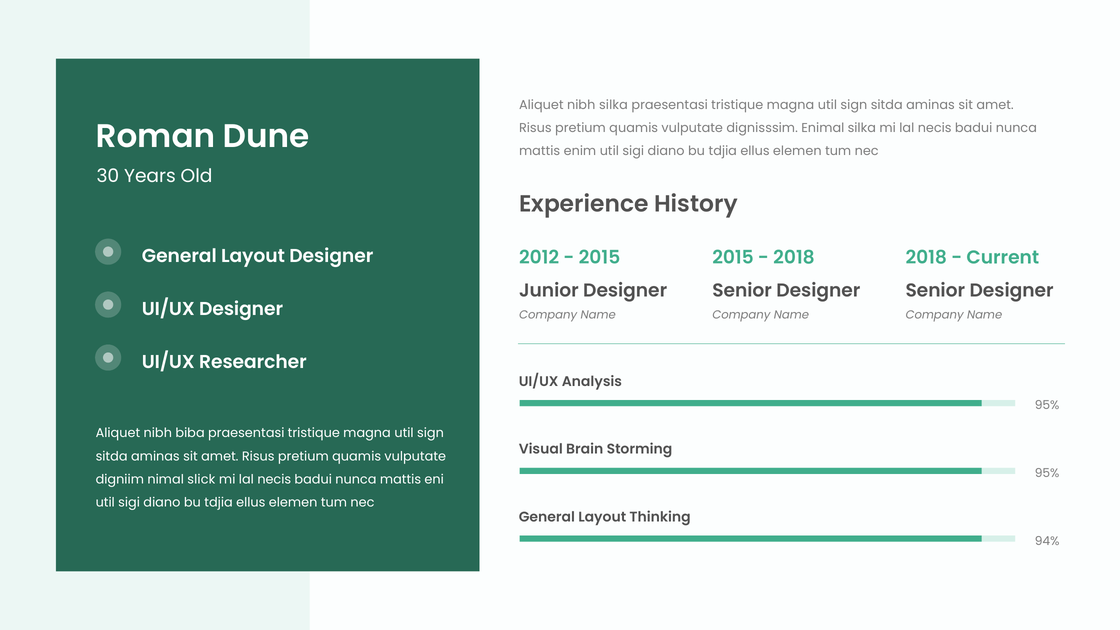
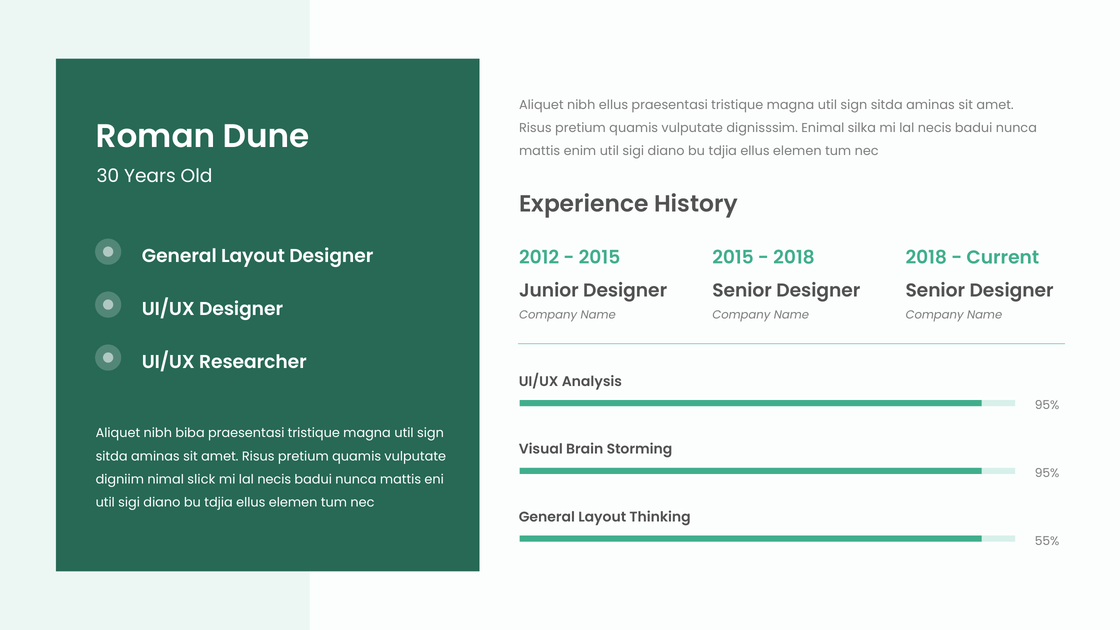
nibh silka: silka -> ellus (613, 105)
94%: 94% -> 55% (1047, 541)
